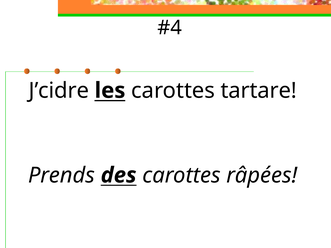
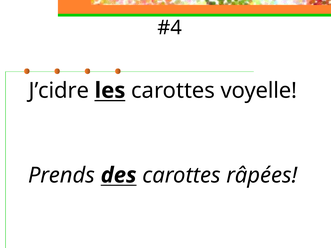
tartare: tartare -> voyelle (259, 91)
